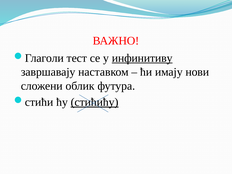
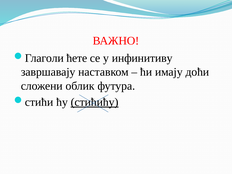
тест: тест -> ћете (77, 58)
инфинитиву underline: present -> none (142, 58)
нови: нови -> доћи (197, 72)
